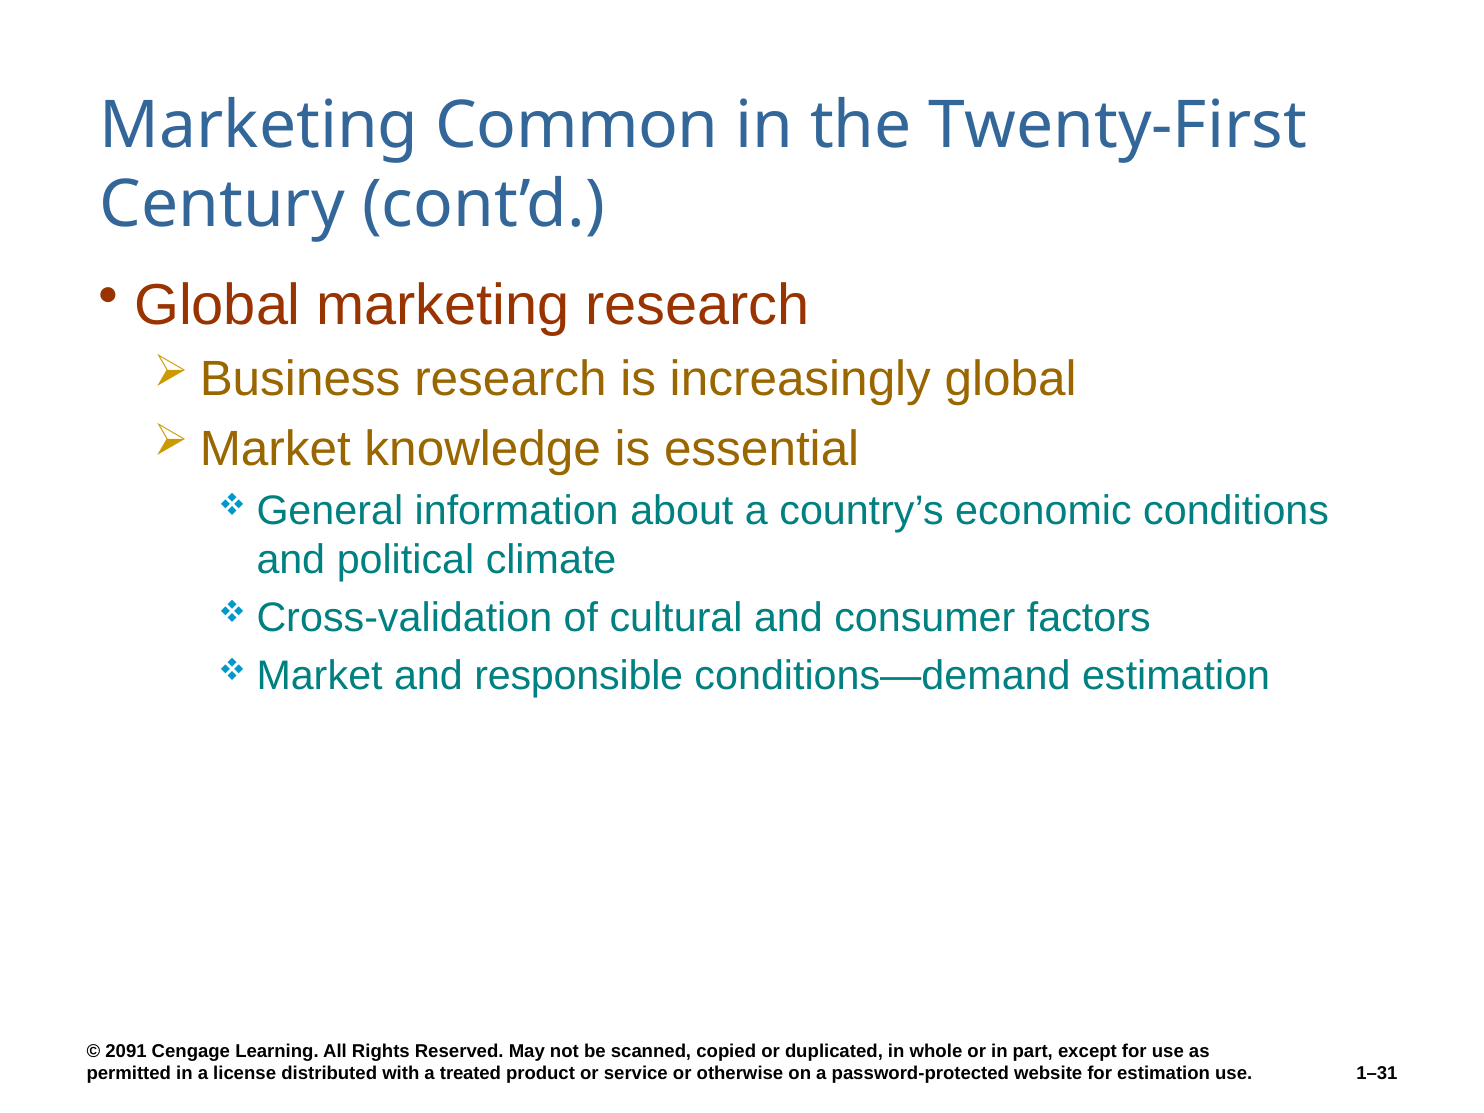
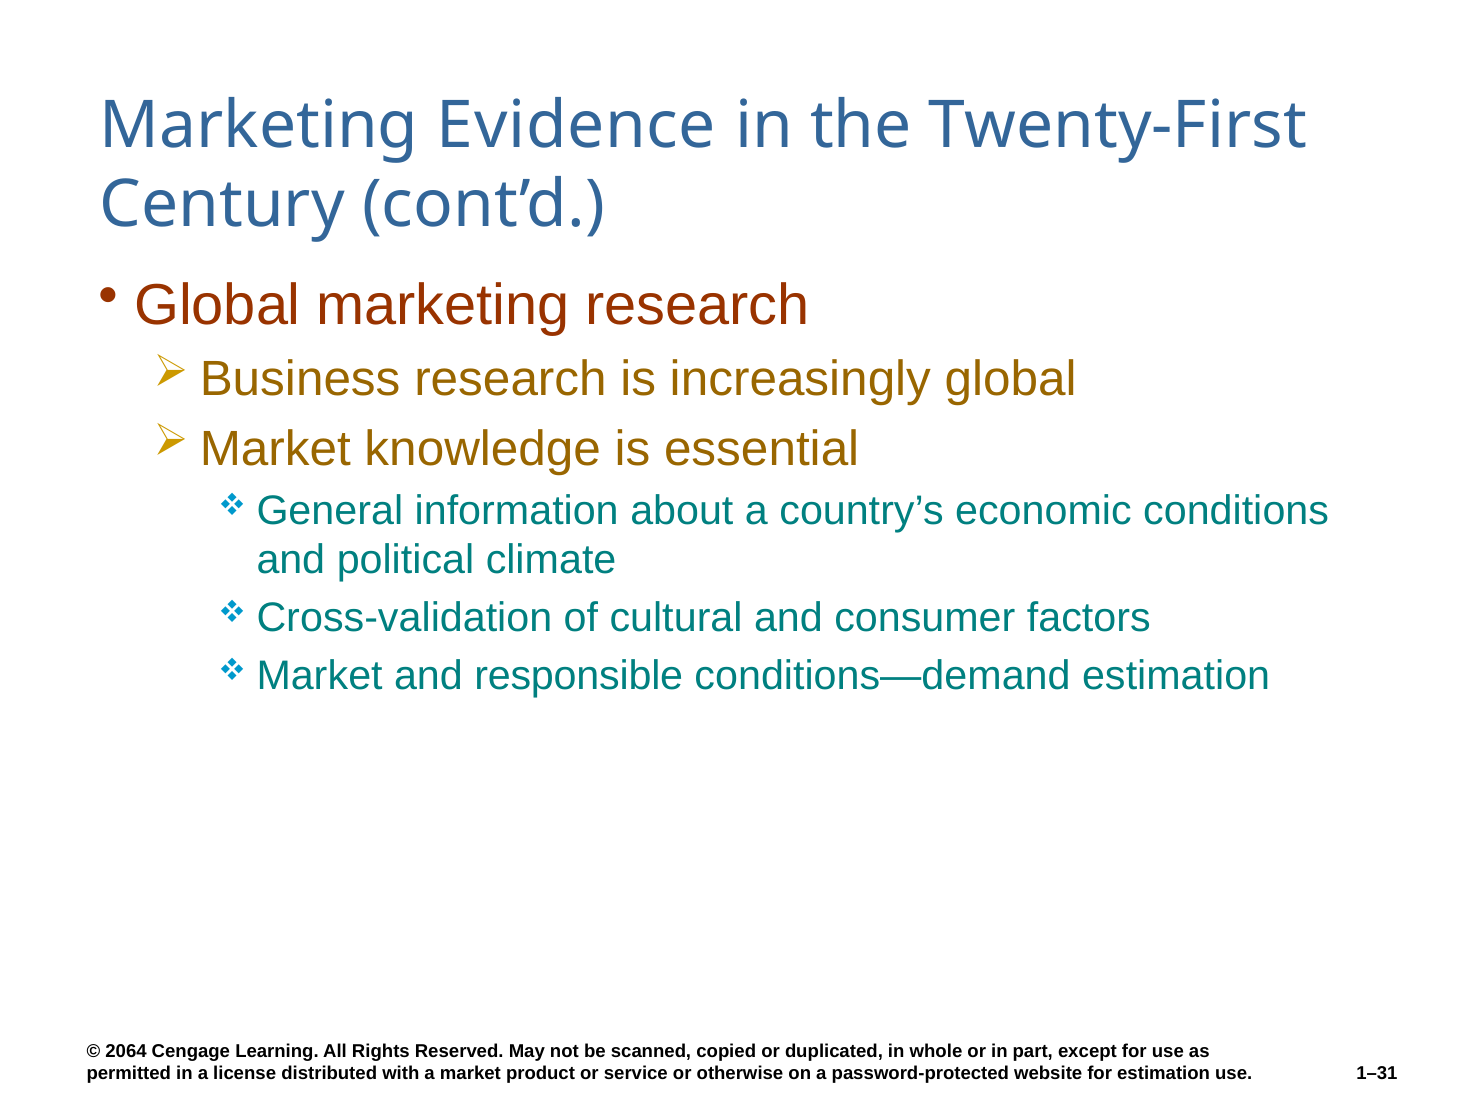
Common: Common -> Evidence (577, 126)
2091: 2091 -> 2064 (126, 1051)
a treated: treated -> market (470, 1074)
